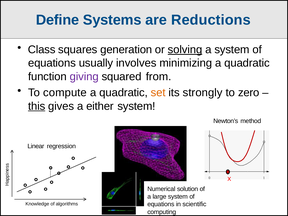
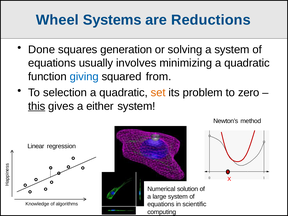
Define: Define -> Wheel (57, 20)
Class: Class -> Done (42, 50)
solving underline: present -> none (185, 50)
giving colour: purple -> blue (84, 77)
compute: compute -> selection (65, 93)
strongly: strongly -> problem (203, 93)
